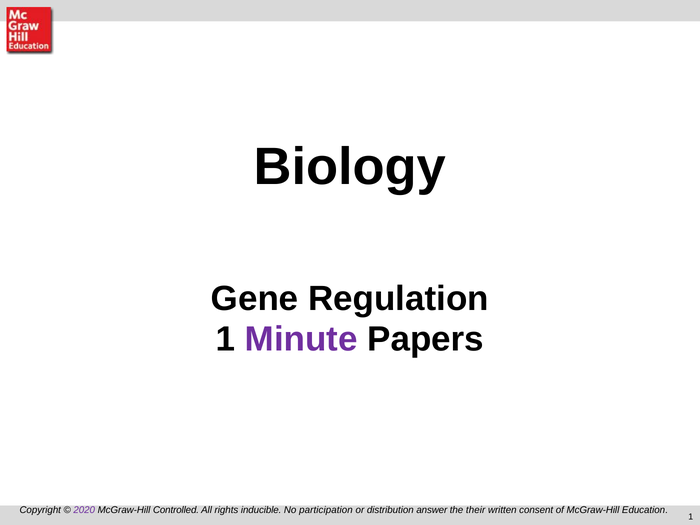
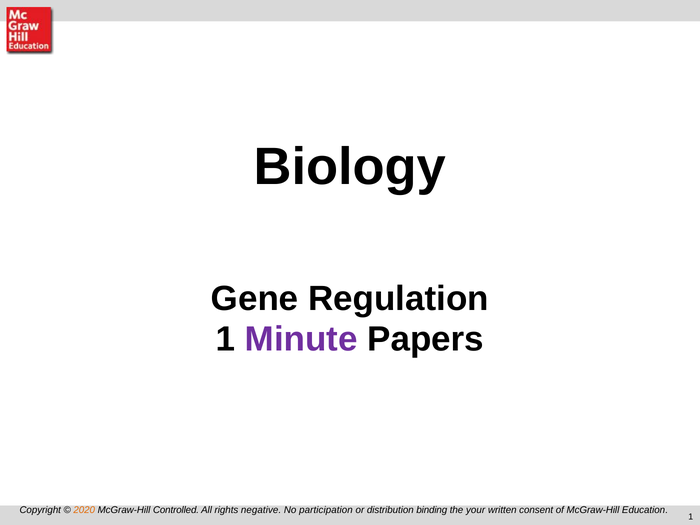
2020 colour: purple -> orange (84, 510)
inducible: inducible -> negative (261, 510)
answer: answer -> binding (432, 510)
their: their -> your (476, 510)
